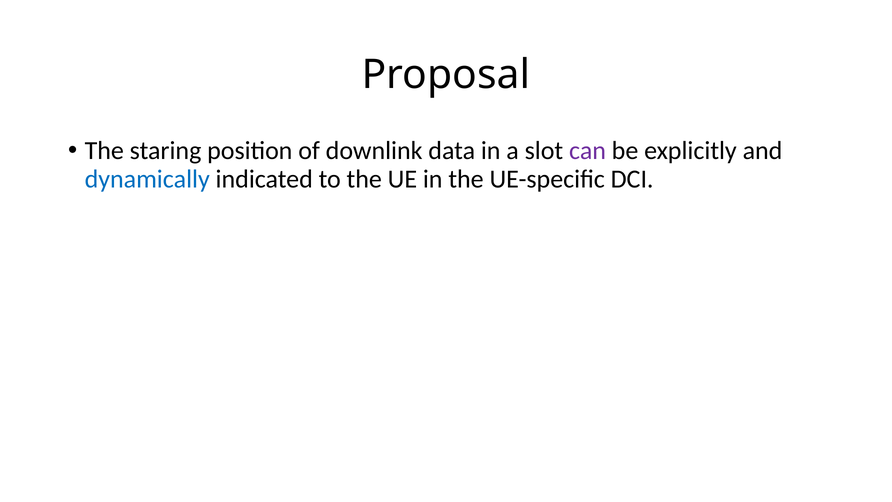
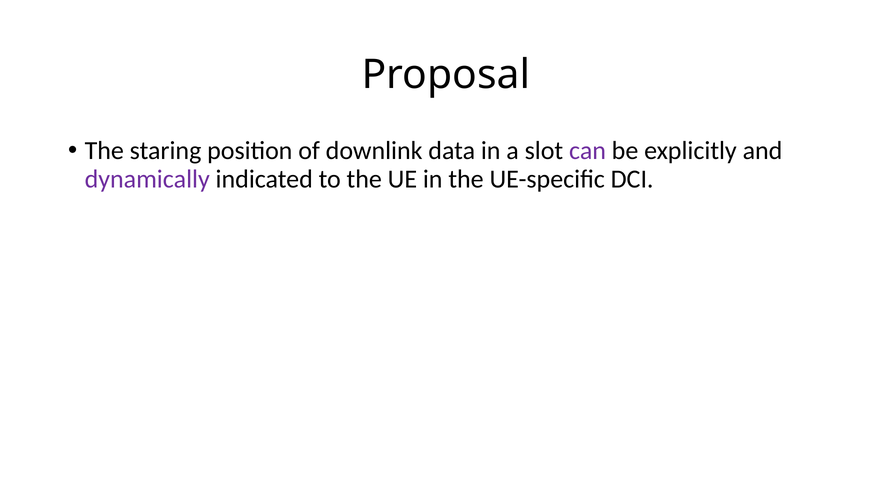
dynamically colour: blue -> purple (147, 179)
